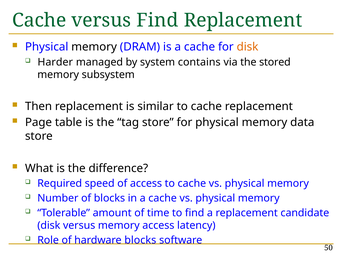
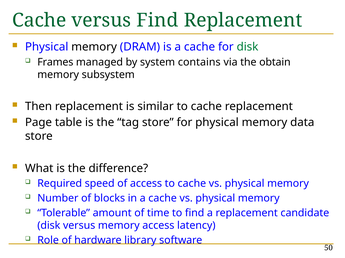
disk colour: orange -> green (248, 47)
Harder: Harder -> Frames (55, 62)
stored: stored -> obtain (275, 62)
hardware blocks: blocks -> library (140, 241)
